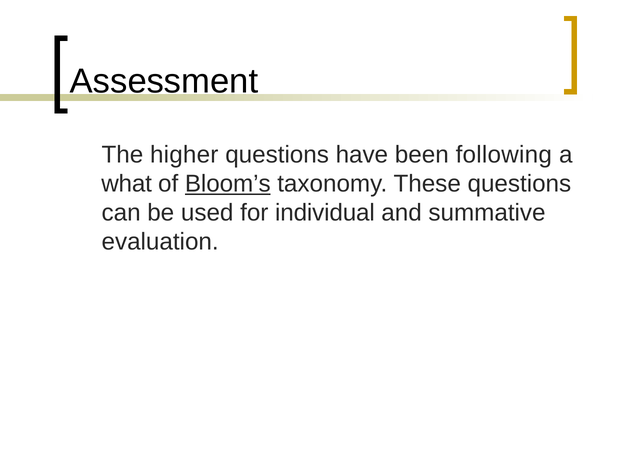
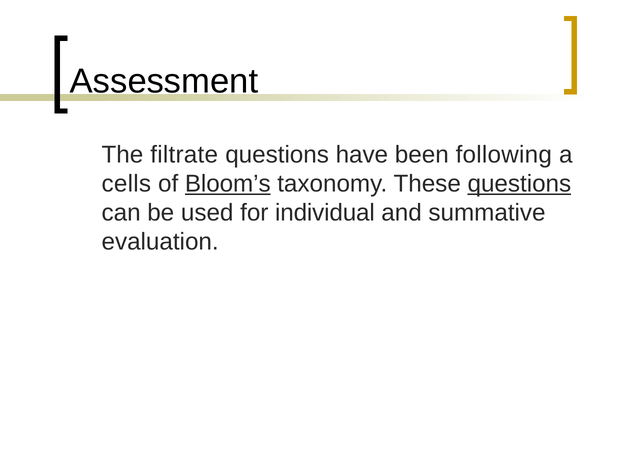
higher: higher -> filtrate (184, 155)
what: what -> cells (126, 184)
questions underline: none -> present (519, 184)
